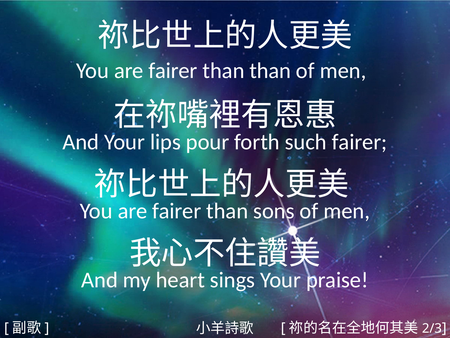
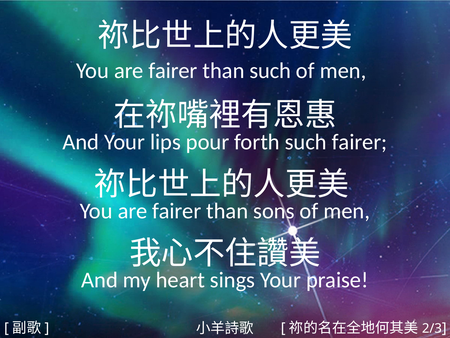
than than: than -> such (270, 71)
